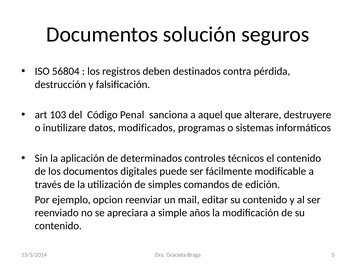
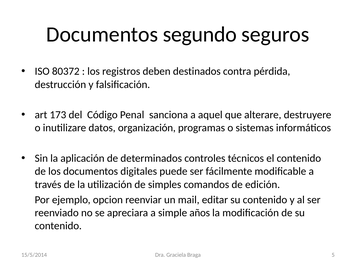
solución: solución -> segundo (200, 34)
56804: 56804 -> 80372 (66, 71)
103: 103 -> 173 (58, 115)
modificados: modificados -> organización (147, 128)
